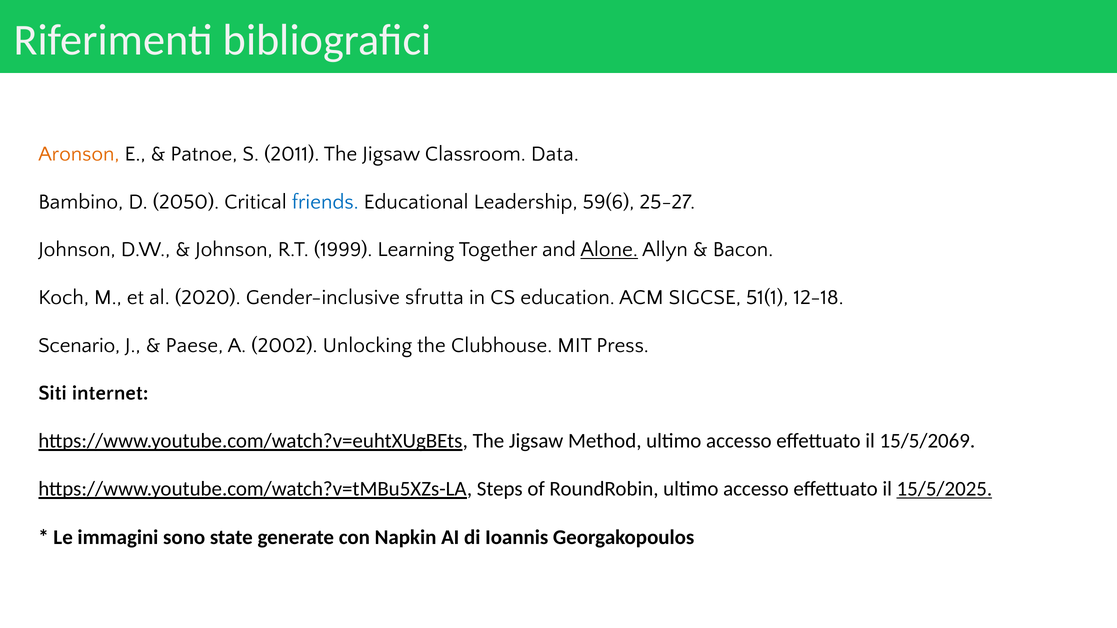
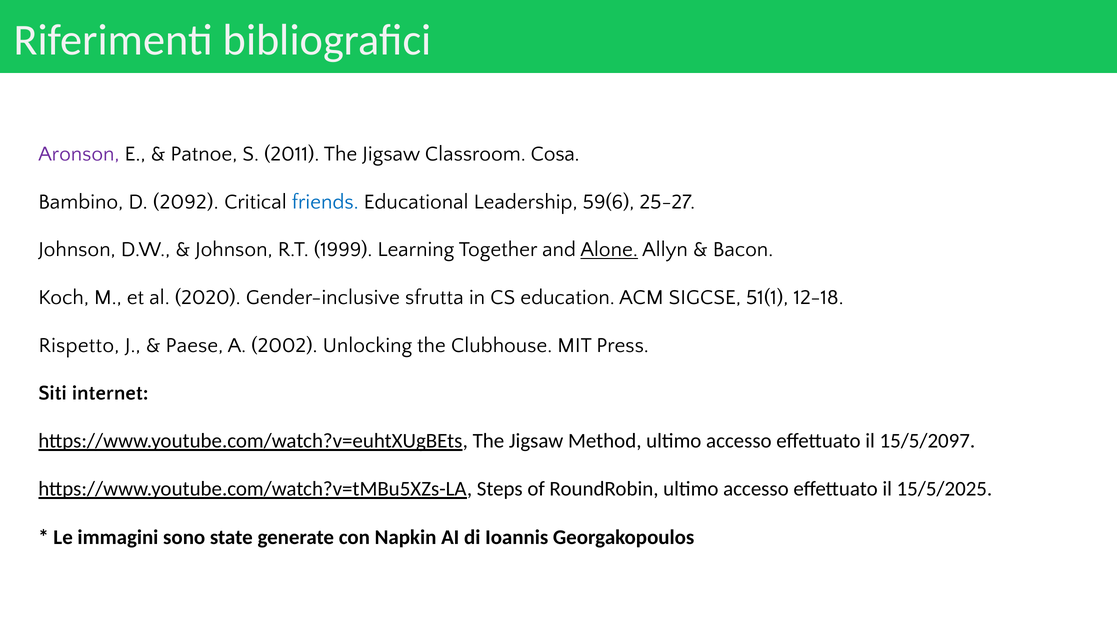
Aronson colour: orange -> purple (79, 154)
Data: Data -> Cosa (555, 154)
2050: 2050 -> 2092 (186, 202)
Scenario: Scenario -> Rispetto (79, 345)
15/5/2069: 15/5/2069 -> 15/5/2097 (927, 441)
15/5/2025 underline: present -> none (944, 489)
